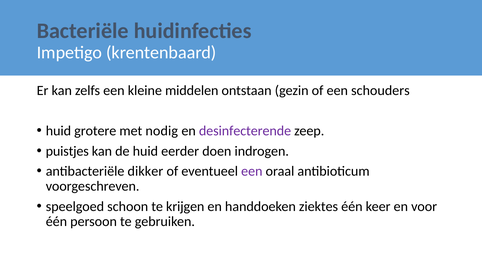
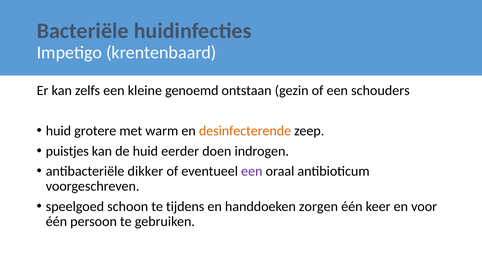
middelen: middelen -> genoemd (192, 91)
nodig: nodig -> warm (162, 131)
desinfecterende colour: purple -> orange (245, 131)
krijgen: krijgen -> tijdens (185, 207)
ziektes: ziektes -> zorgen (318, 207)
